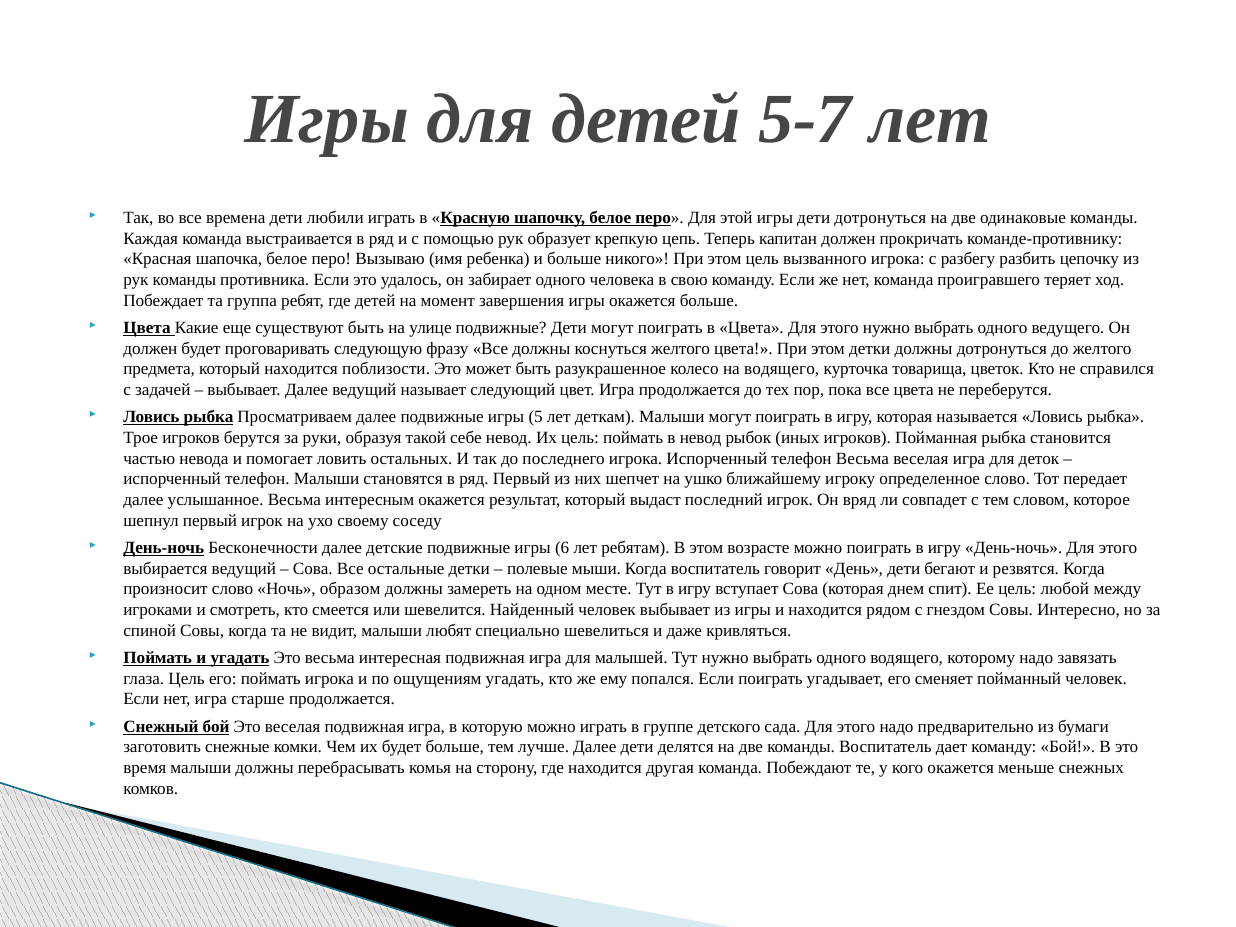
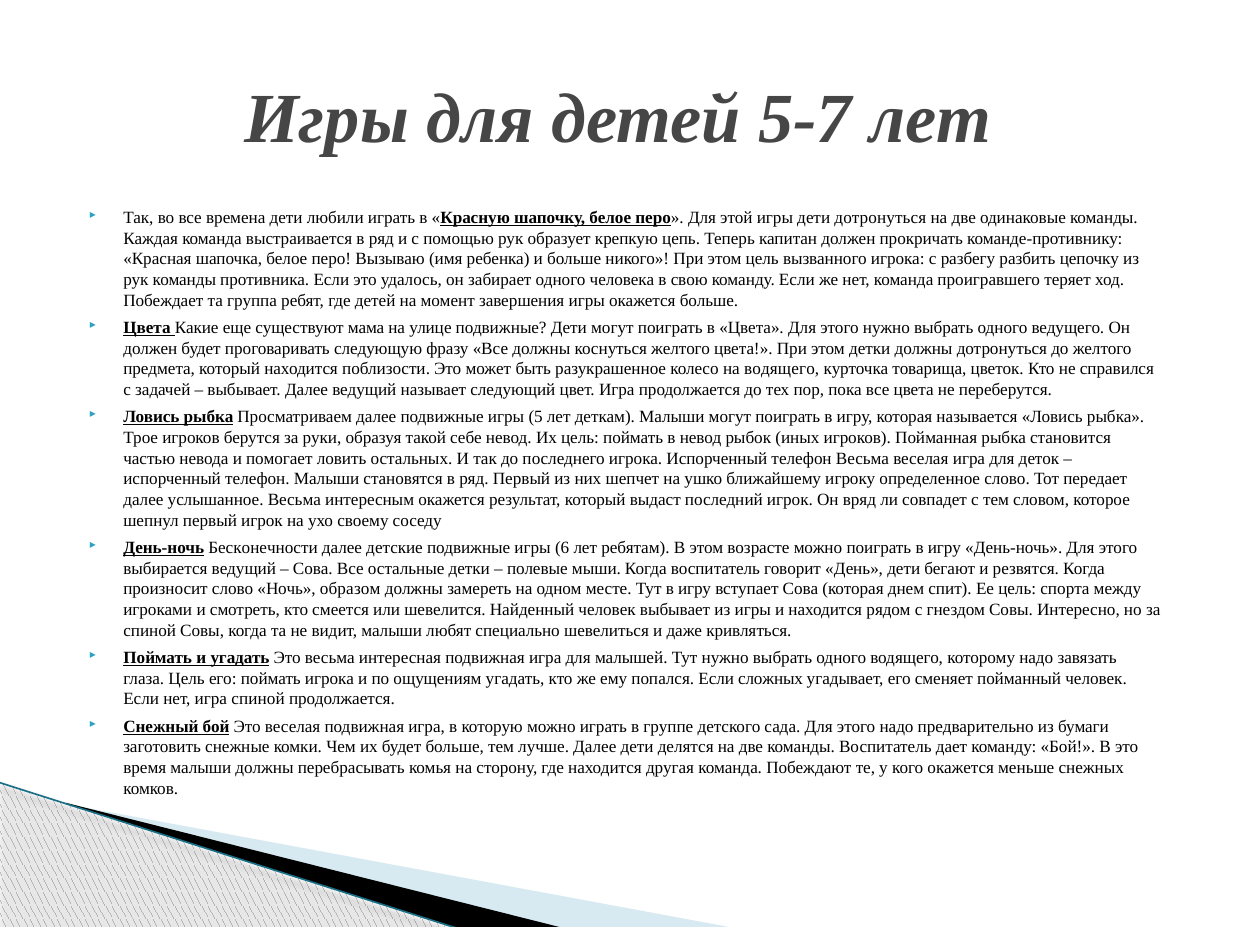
существуют быть: быть -> мама (366, 328)
любой: любой -> спорта (1065, 589)
Если поиграть: поиграть -> сложных (771, 679)
игра старше: старше -> спиной (258, 699)
